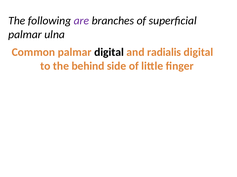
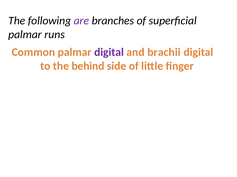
ulna: ulna -> runs (55, 35)
digital colour: black -> purple (109, 52)
radialis: radialis -> brachii (164, 52)
